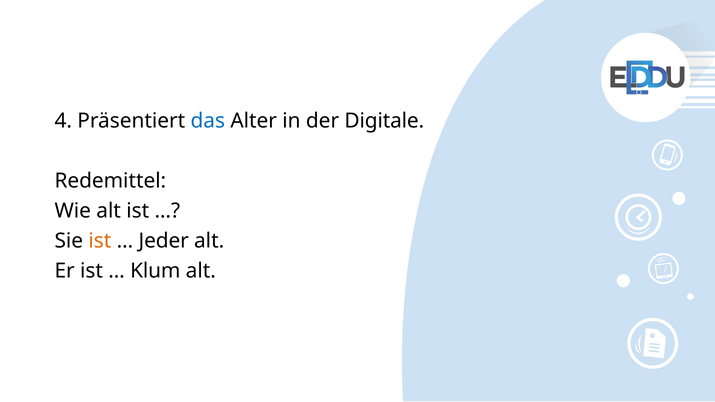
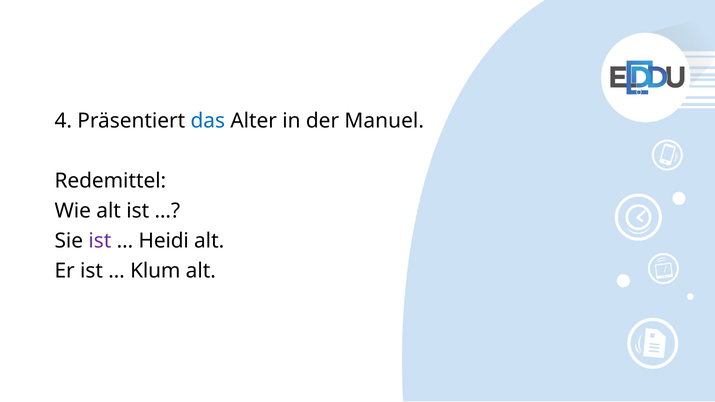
Digitale: Digitale -> Manuel (384, 121)
ist colour: orange -> purple (100, 241)
Jeder: Jeder -> Heidi (164, 241)
